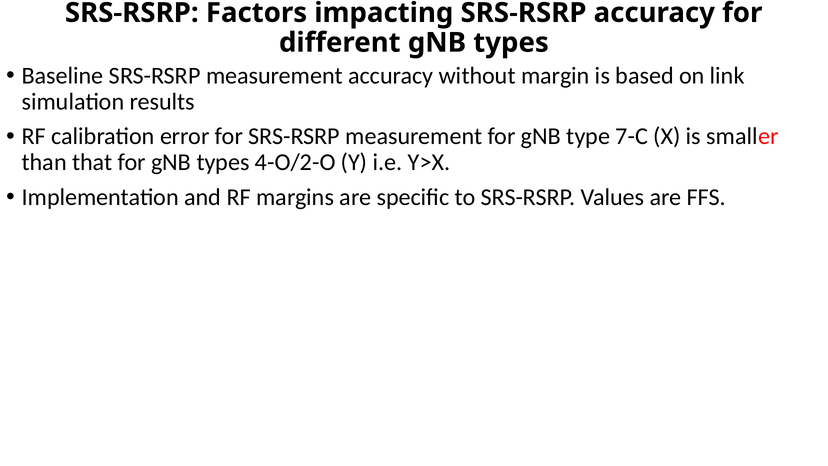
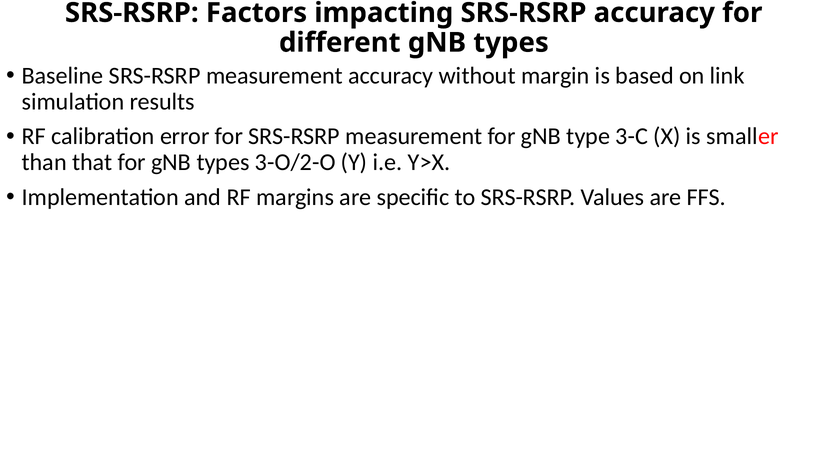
7-C: 7-C -> 3-C (632, 136)
4-O/2-O: 4-O/2-O -> 3-O/2-O (295, 162)
